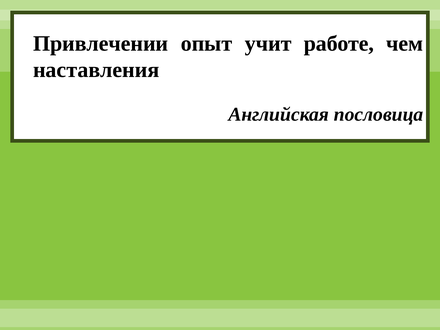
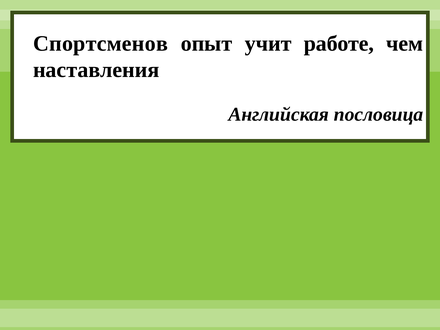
Привлечении: Привлечении -> Спортсменов (101, 43)
